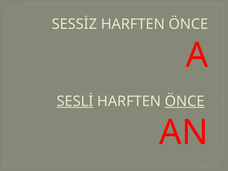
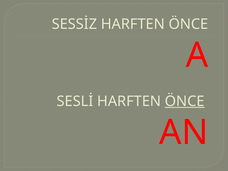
SESLİ underline: present -> none (75, 101)
